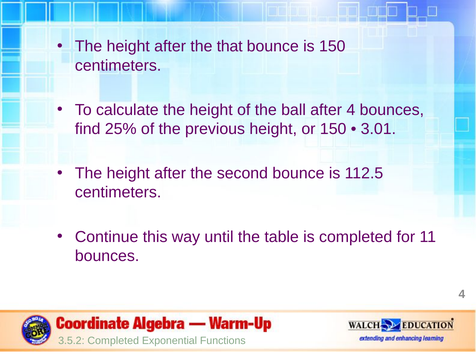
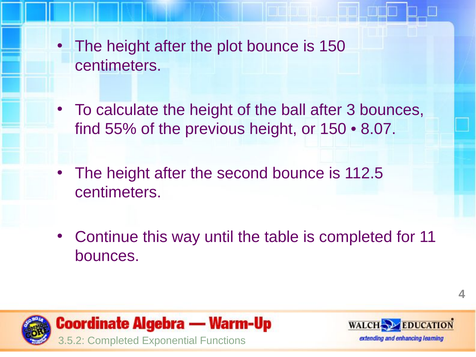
that: that -> plot (230, 46)
after 4: 4 -> 3 (351, 110)
25%: 25% -> 55% (121, 129)
3.01: 3.01 -> 8.07 (378, 129)
